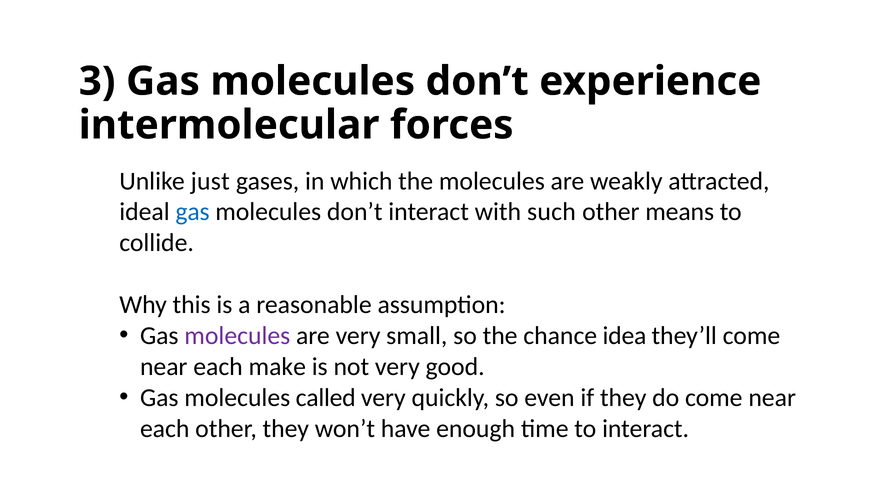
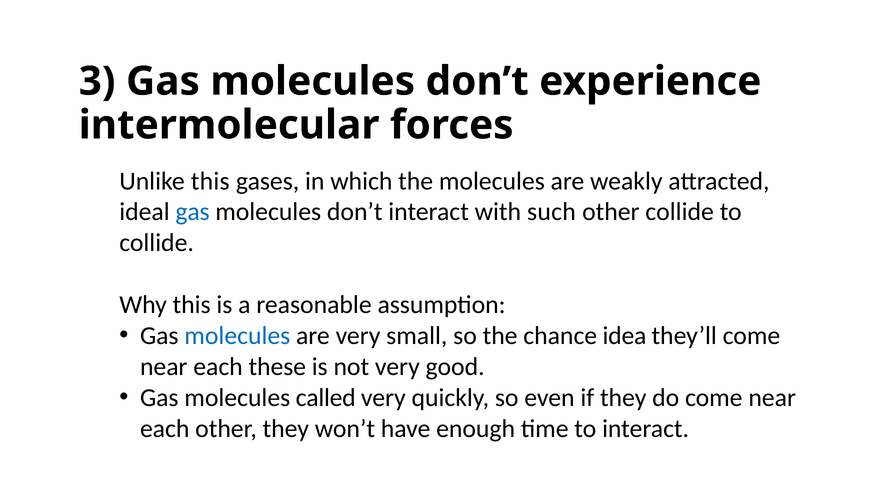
Unlike just: just -> this (210, 181)
other means: means -> collide (680, 212)
molecules colour: purple -> blue (237, 336)
make: make -> these (277, 366)
